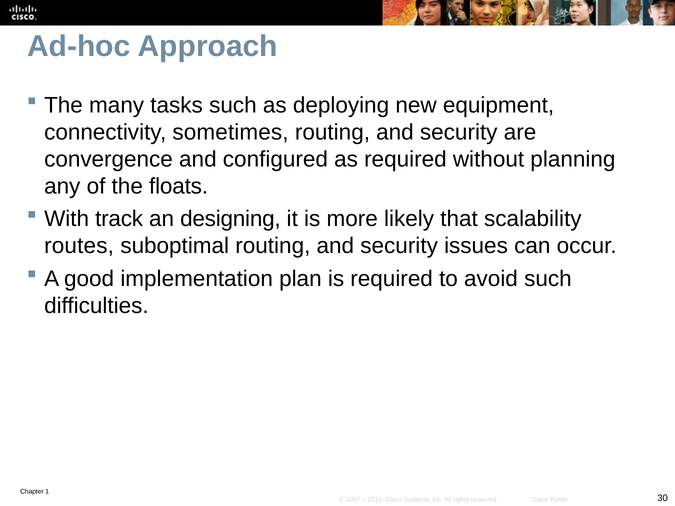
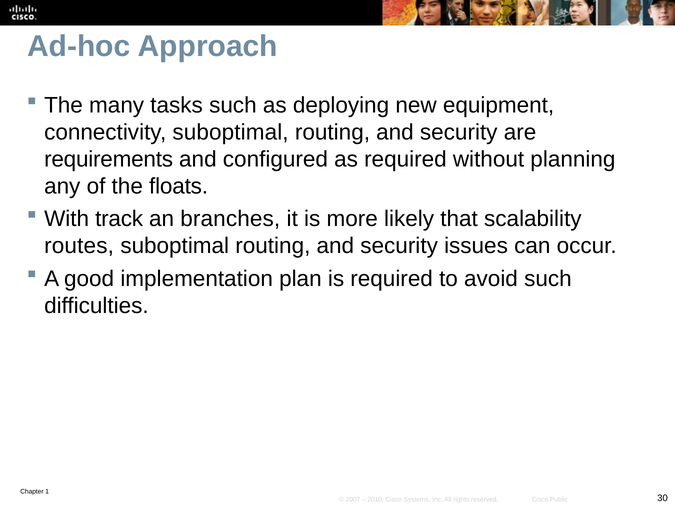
connectivity sometimes: sometimes -> suboptimal (231, 132)
convergence: convergence -> requirements (109, 159)
designing: designing -> branches (230, 219)
